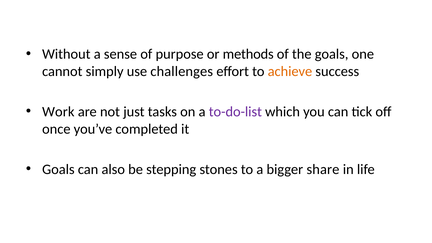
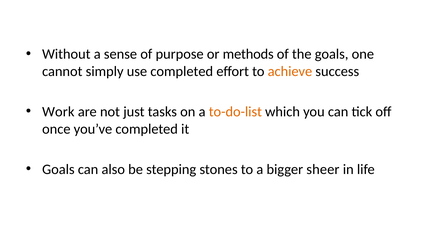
use challenges: challenges -> completed (182, 71)
to-do-list colour: purple -> orange (235, 112)
share: share -> sheer (323, 169)
